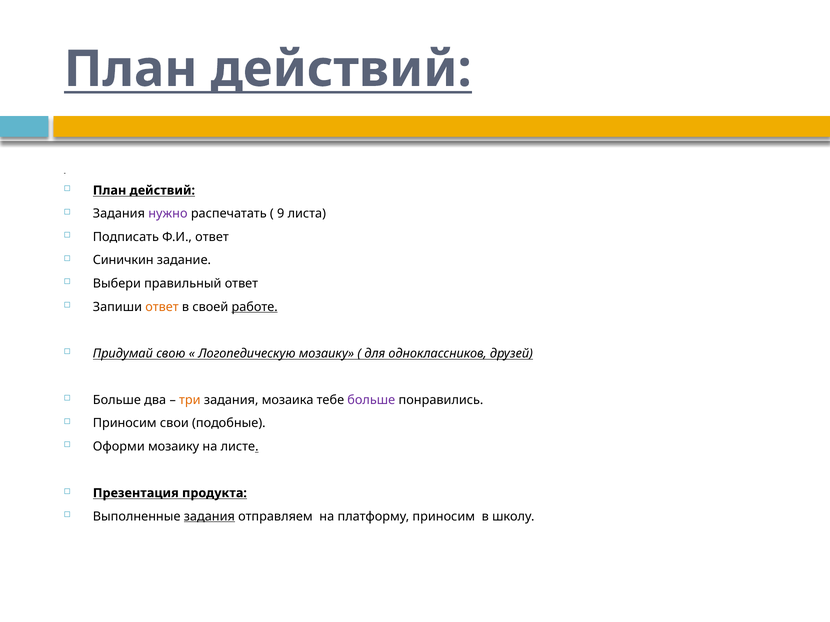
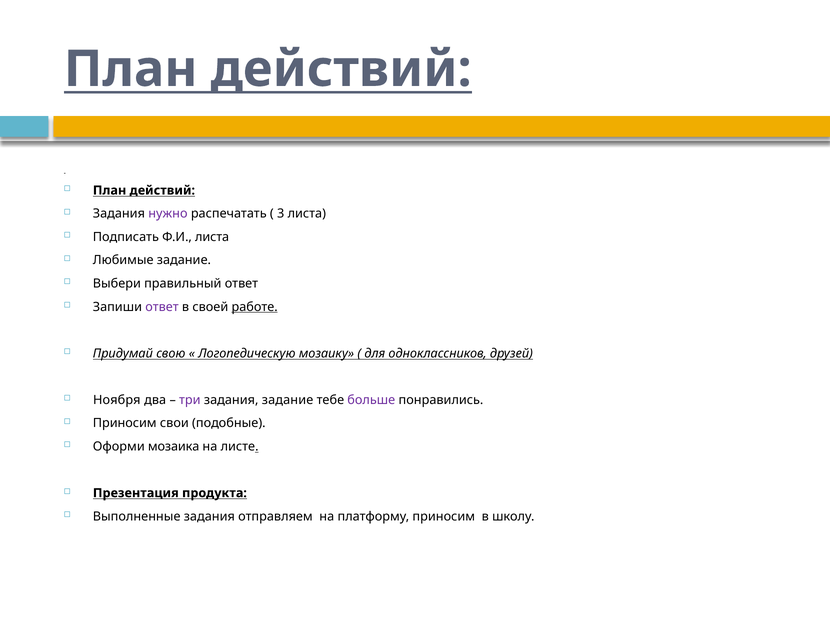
9: 9 -> 3 (281, 214)
Ф.И ответ: ответ -> листа (212, 237)
Синичкин: Синичкин -> Любимые (123, 260)
ответ colour: orange -> purple (162, 307)
Больше: Больше -> Ноября (117, 400)
три colour: orange -> purple (190, 400)
задания мозаика: мозаика -> задание (288, 400)
Оформи мозаику: мозаику -> мозаика (174, 447)
задания underline: present -> none (209, 517)
